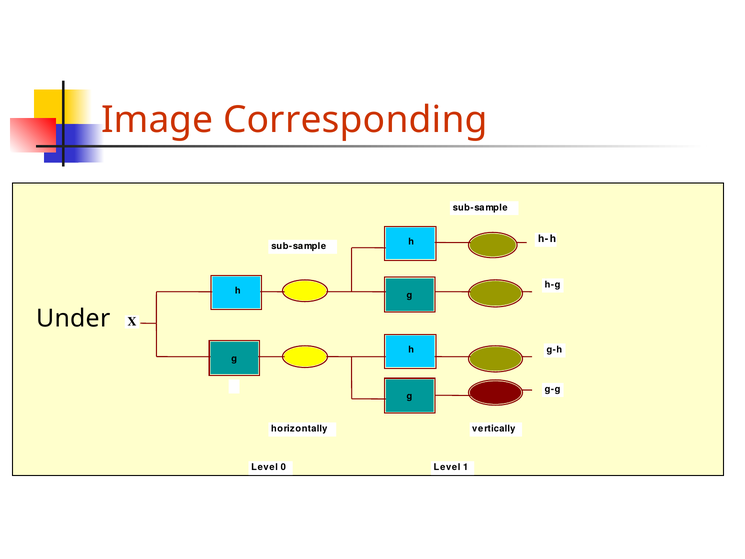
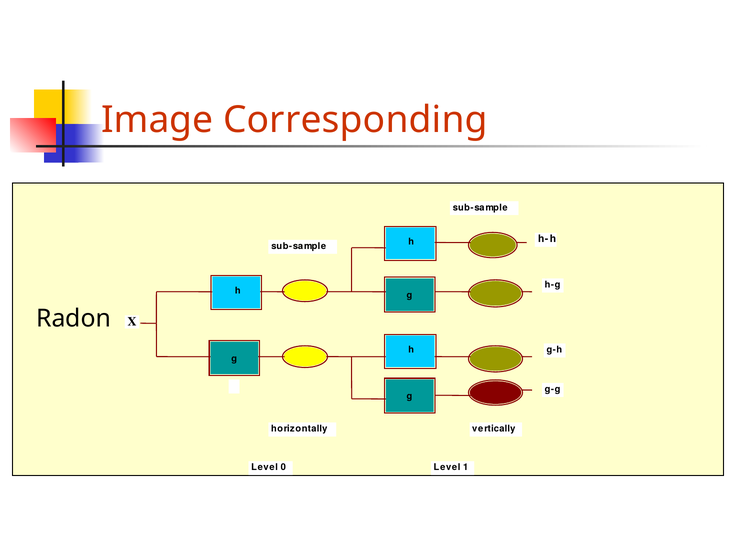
Under: Under -> Radon (74, 318)
